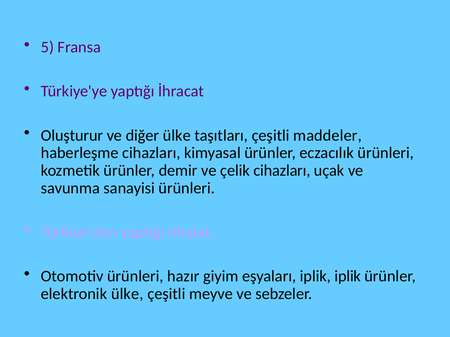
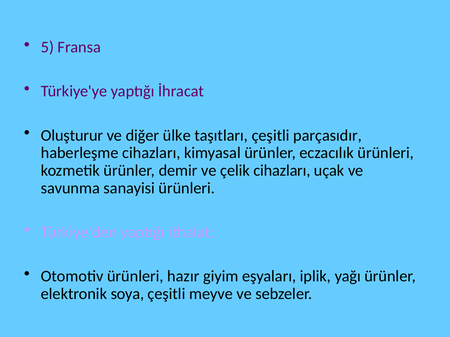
maddeler: maddeler -> parçasıdır (328, 136)
iplik iplik: iplik -> yağı (348, 277)
elektronik ülke: ülke -> soya (127, 294)
